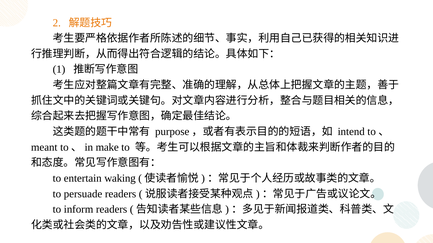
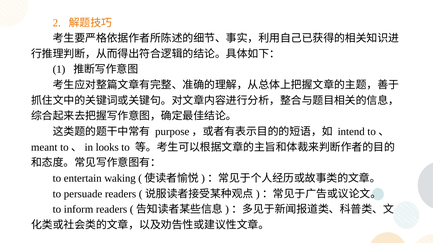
make: make -> looks (107, 148)
